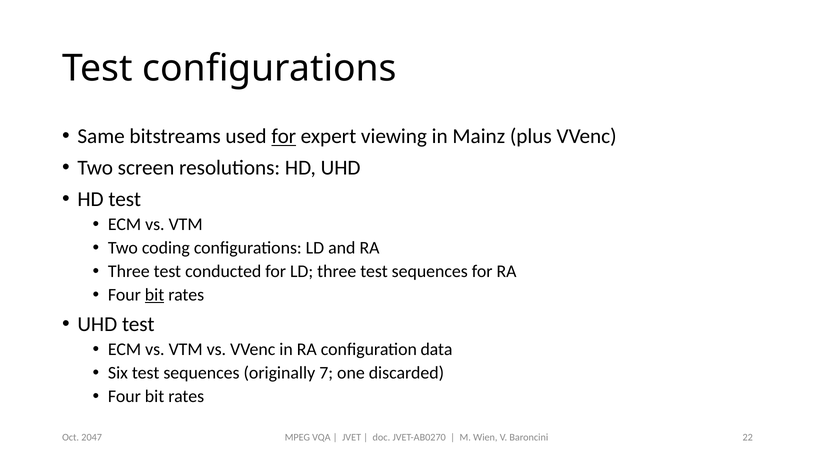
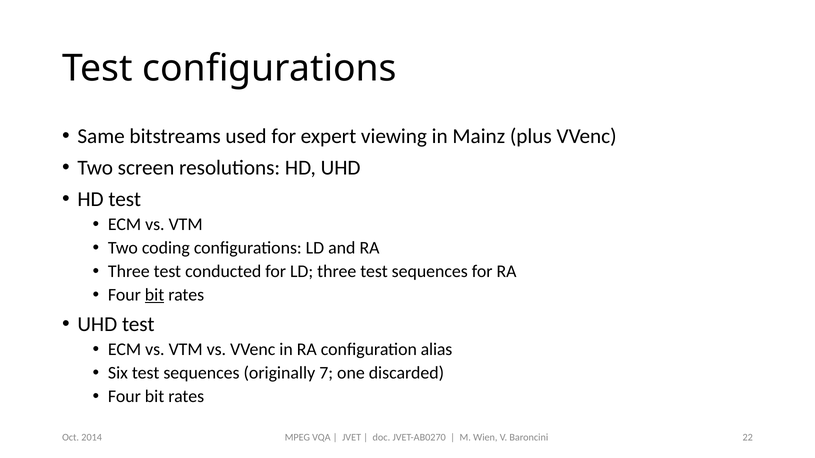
for underline: present -> none (284, 136)
data: data -> alias (436, 350)
2047: 2047 -> 2014 (92, 438)
